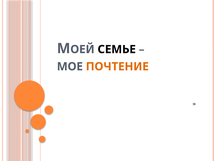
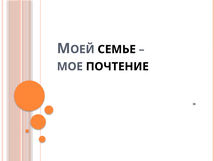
ПОЧТЕНИЕ colour: orange -> black (117, 66)
